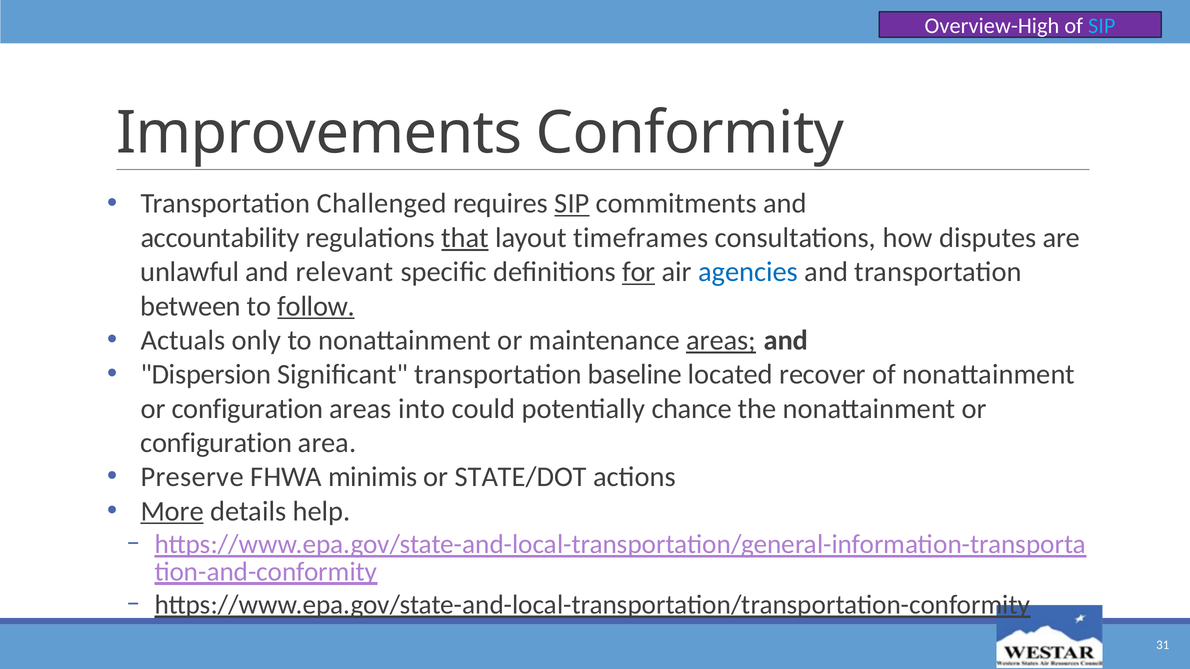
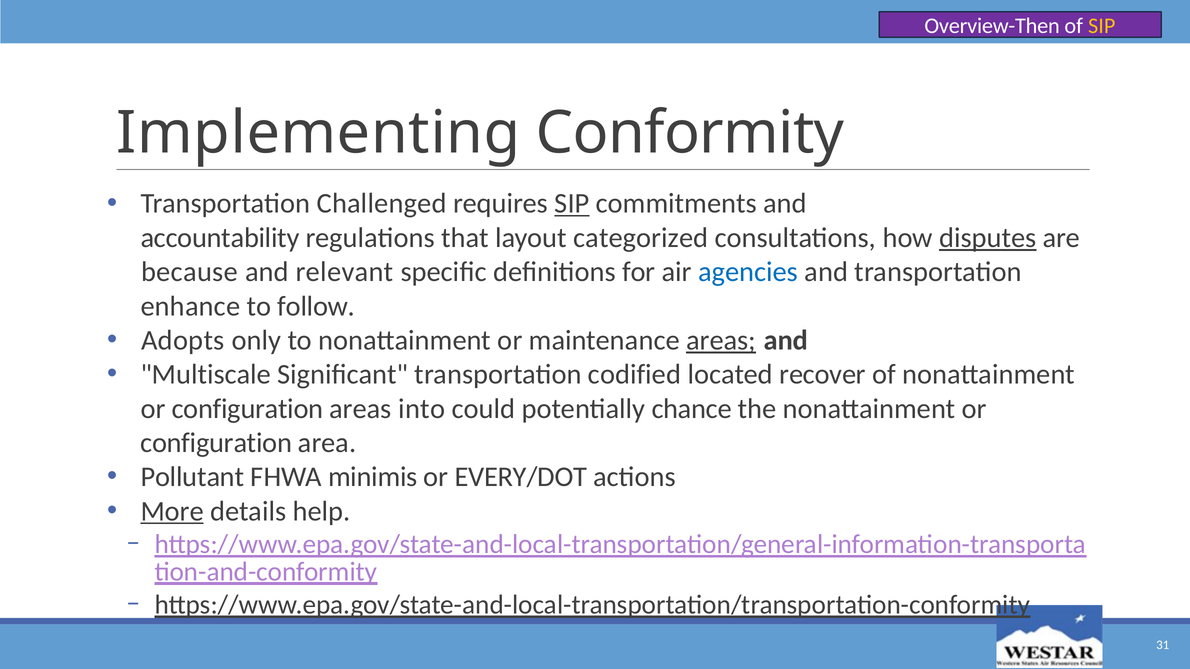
Overview-High: Overview-High -> Overview-Then (992, 26)
SIP colour: light blue -> yellow (1102, 26)
Improvements: Improvements -> Implementing (318, 133)
that underline: present -> none (465, 238)
timeframes: timeframes -> categorized (641, 238)
disputes underline: none -> present (988, 238)
unlawful: unlawful -> because (190, 272)
for underline: present -> none (639, 272)
between: between -> enhance (190, 306)
follow underline: present -> none (316, 306)
Actuals: Actuals -> Adopts (183, 340)
Dispersion: Dispersion -> Multiscale (206, 375)
baseline: baseline -> codified (635, 375)
Preserve: Preserve -> Pollutant (192, 477)
STATE/DOT: STATE/DOT -> EVERY/DOT (521, 477)
